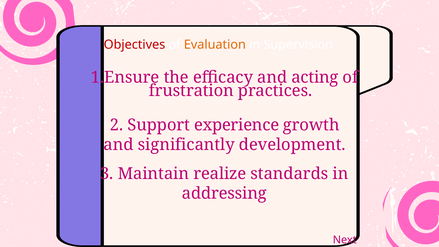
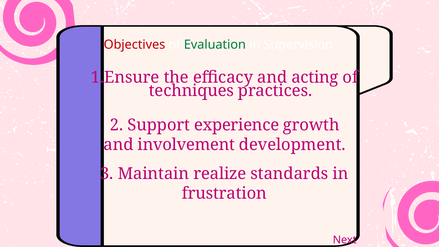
Evaluation colour: orange -> green (215, 45)
frustration: frustration -> techniques (191, 91)
significantly: significantly -> involvement (186, 145)
addressing: addressing -> frustration (224, 193)
